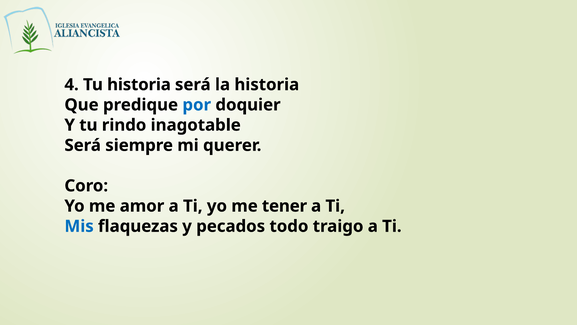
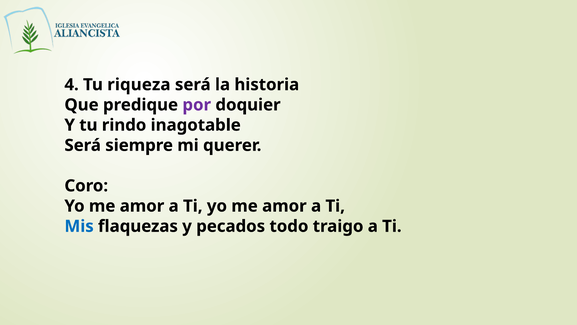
Tu historia: historia -> riqueza (139, 85)
por colour: blue -> purple (197, 105)
Ti yo me tener: tener -> amor (284, 206)
